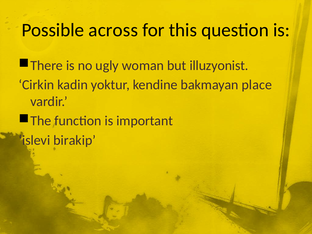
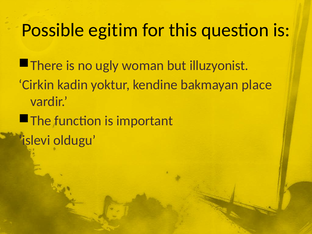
across: across -> egitim (113, 30)
birakip: birakip -> oldugu (75, 140)
